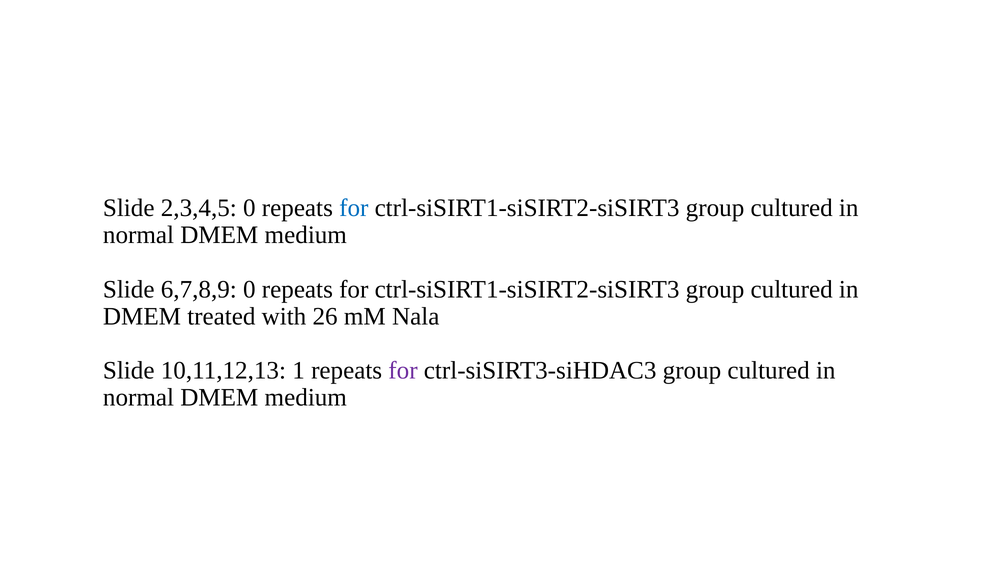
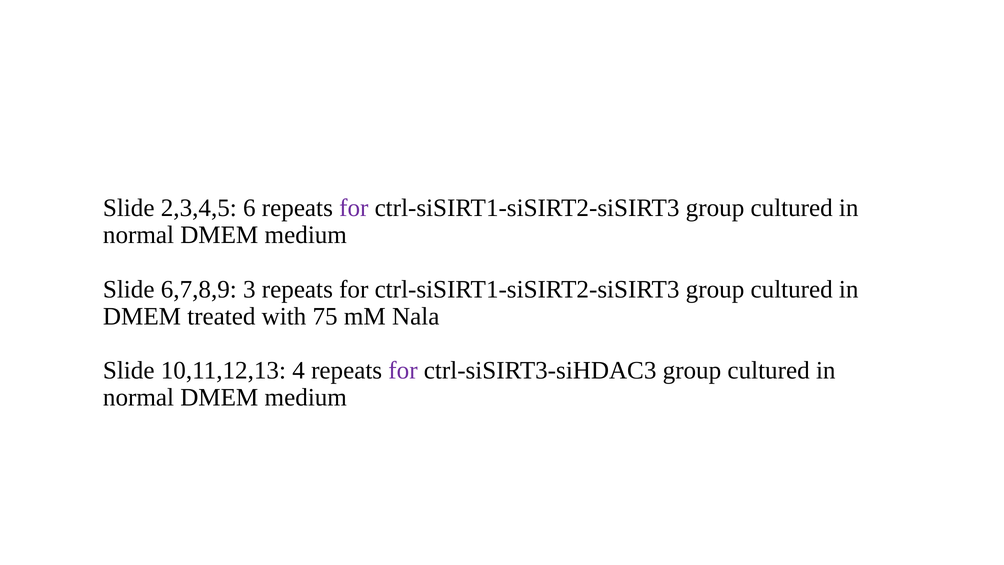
2,3,4,5 0: 0 -> 6 (249, 208)
for colour: blue -> purple (354, 208)
6,7,8,9 0: 0 -> 3 (249, 289)
26: 26 -> 75 (325, 316)
1: 1 -> 4 (299, 370)
